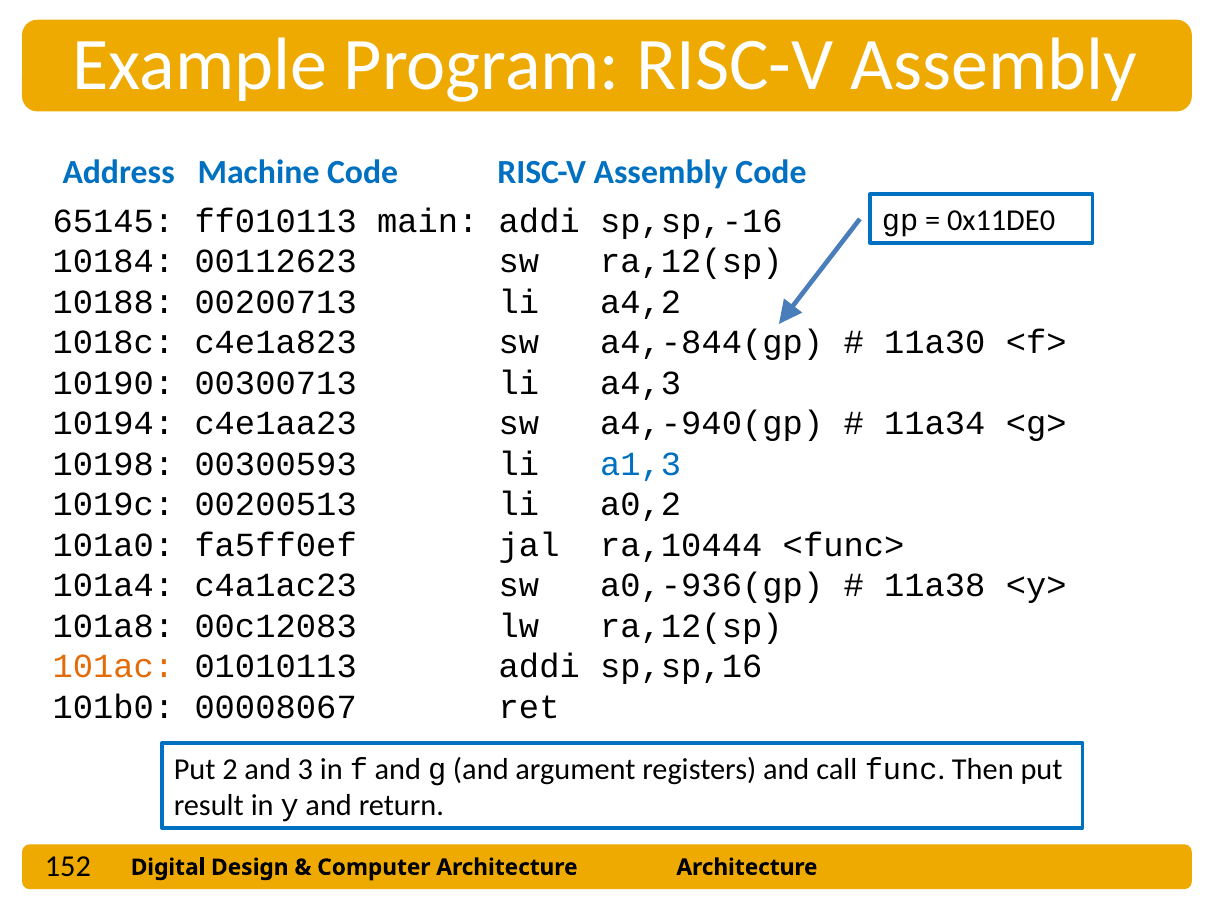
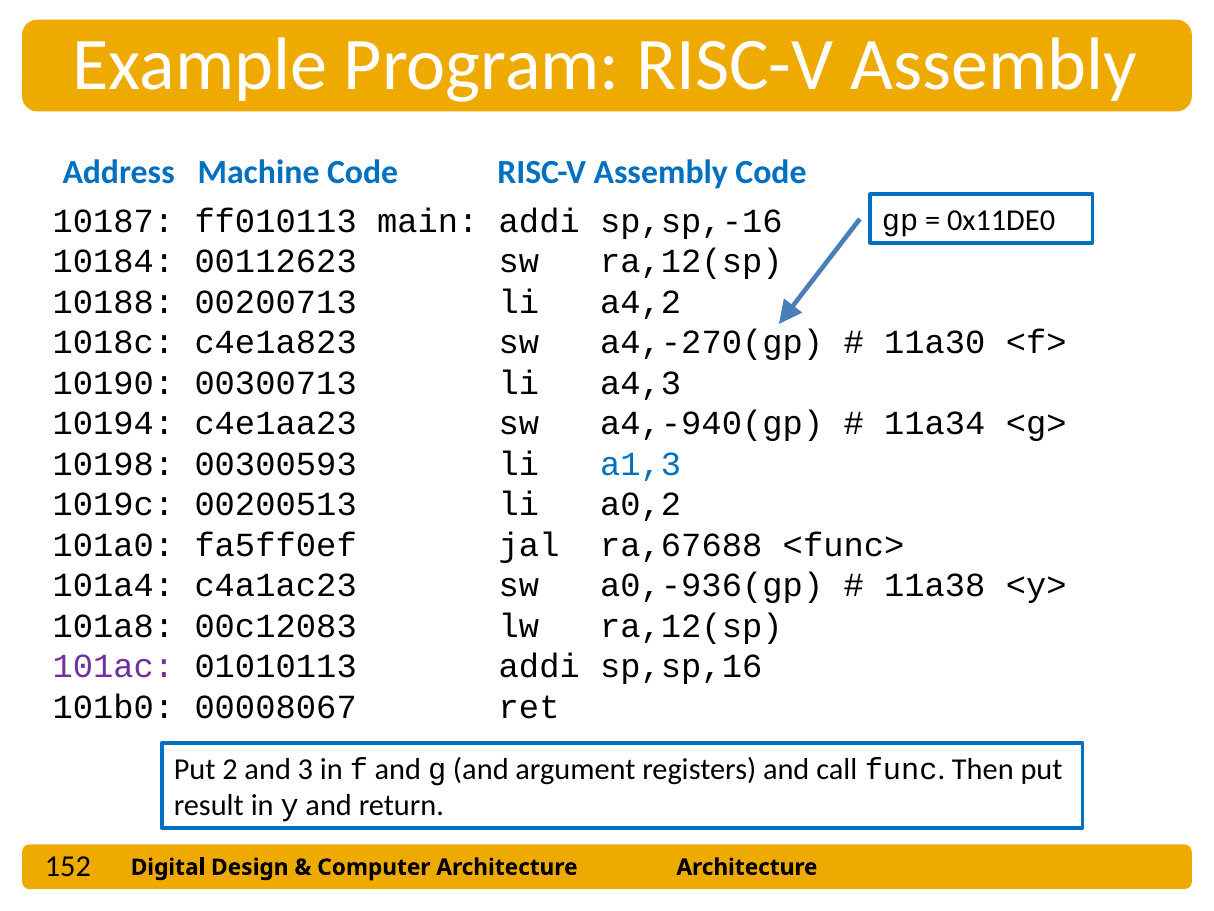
65145: 65145 -> 10187 (113, 221)
a4,-844(gp: a4,-844(gp -> a4,-270(gp (712, 342)
ra,10444: ra,10444 -> ra,67688 (681, 545)
101ac colour: orange -> purple (113, 666)
